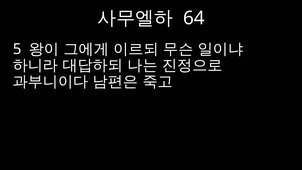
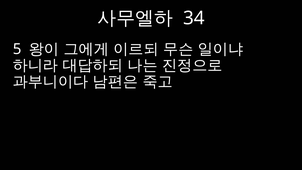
64: 64 -> 34 (194, 18)
